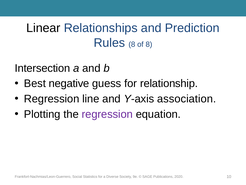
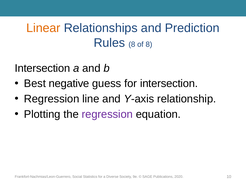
Linear colour: black -> orange (43, 28)
for relationship: relationship -> intersection (169, 83)
association: association -> relationship (187, 99)
